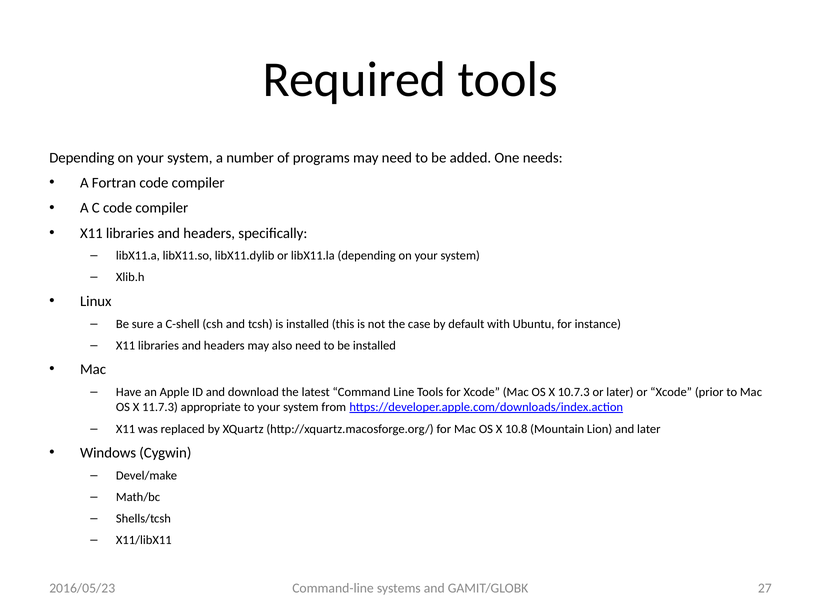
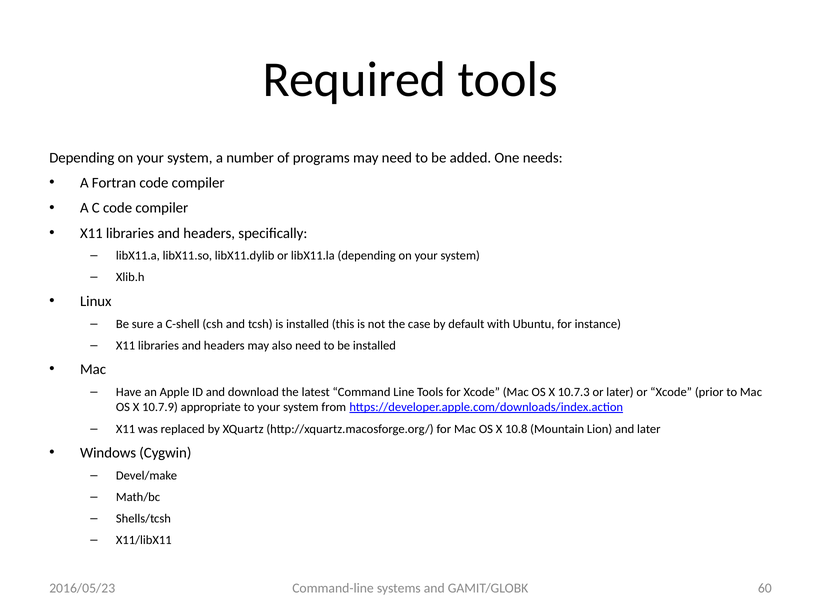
11.7.3: 11.7.3 -> 10.7.9 (160, 407)
27: 27 -> 60 (765, 588)
